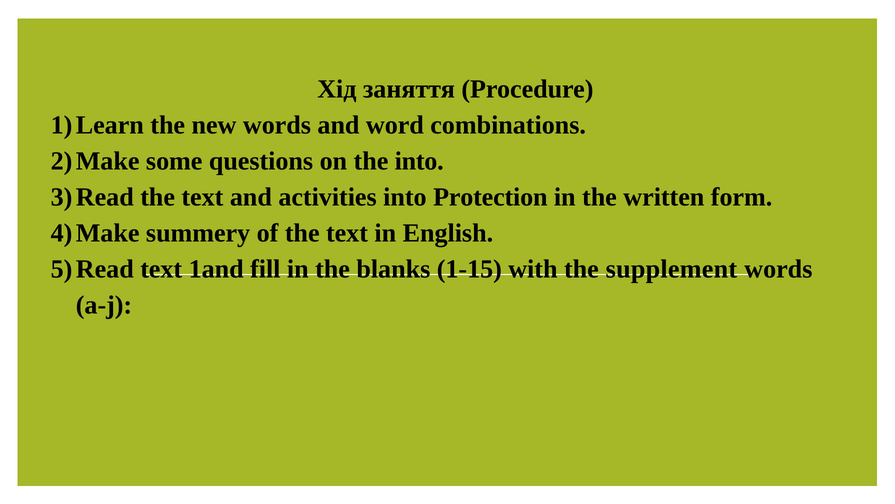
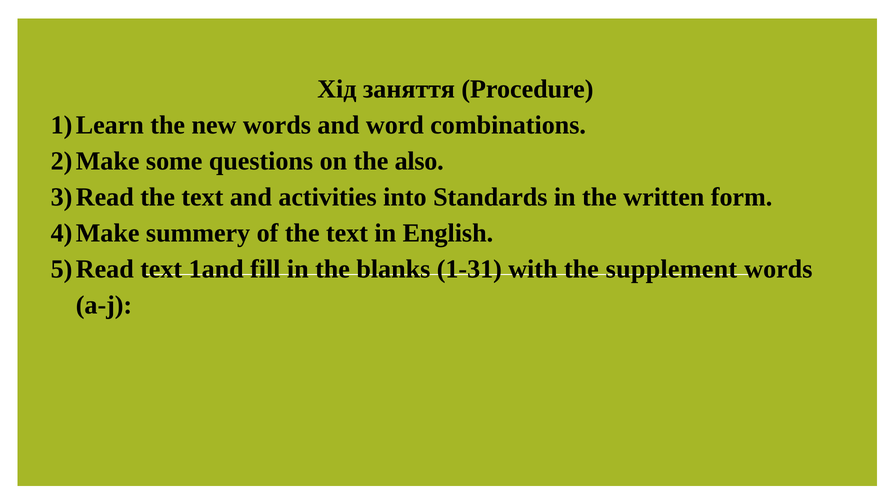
the into: into -> also (419, 161)
Protection: Protection -> Standards (490, 197)
1-15: 1-15 -> 1-31 (469, 269)
